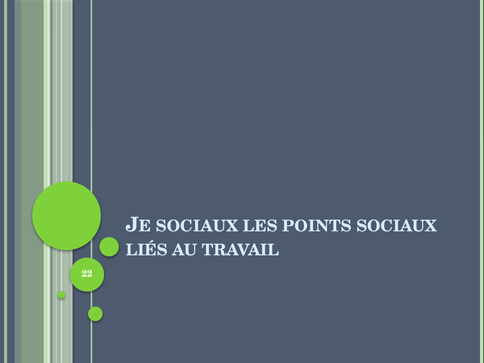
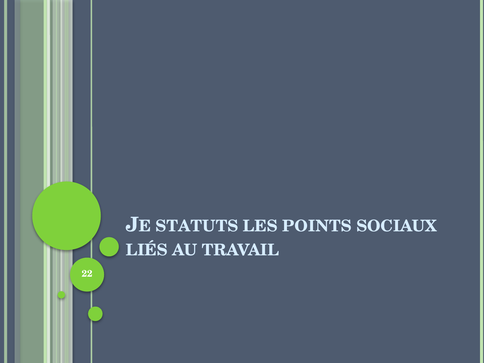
SOCIAUX: SOCIAUX -> STATUTS (197, 226)
